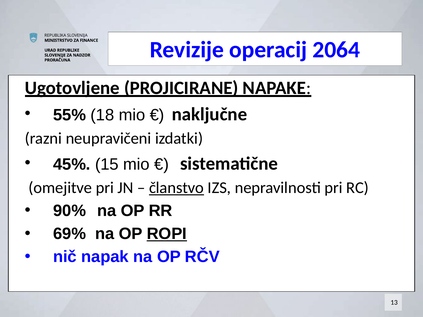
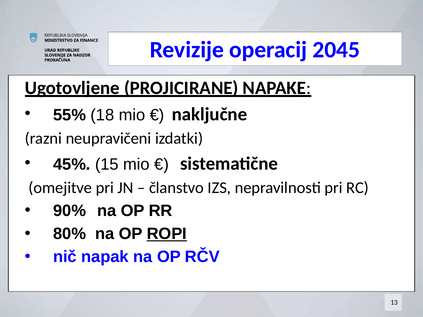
2064: 2064 -> 2045 (336, 50)
članstvo underline: present -> none (176, 188)
69%: 69% -> 80% (70, 234)
